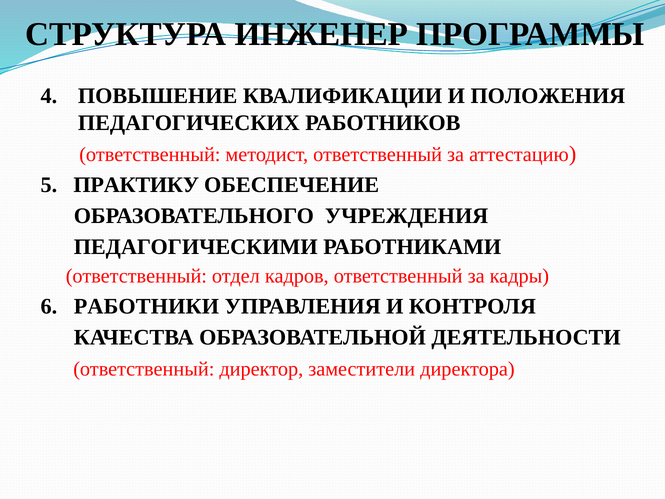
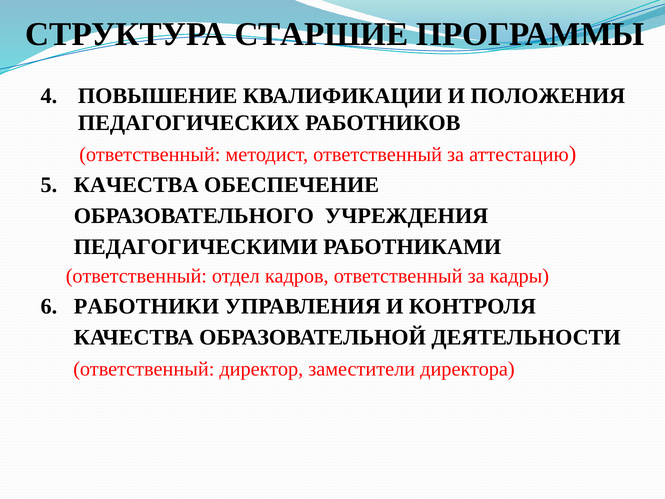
ИНЖЕНЕР: ИНЖЕНЕР -> СТАРШИЕ (321, 34)
ПРАКТИКУ: ПРАКТИКУ -> КАЧЕСТВА (136, 185)
